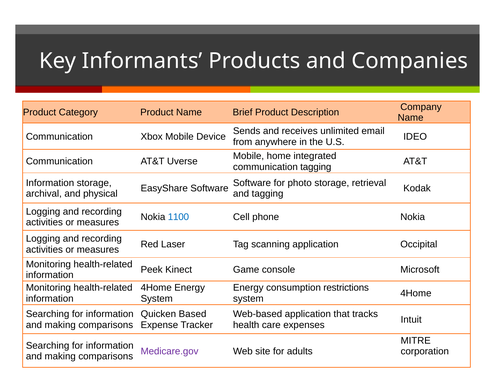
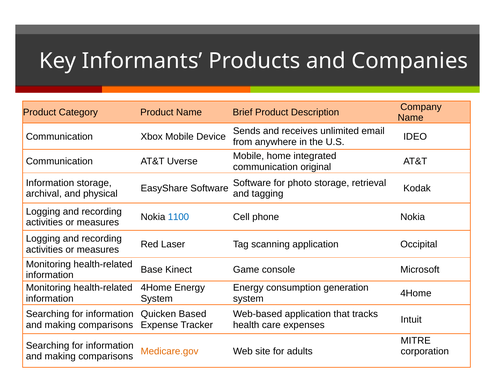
communication tagging: tagging -> original (316, 167)
Peek: Peek -> Base (152, 270)
restrictions: restrictions -> generation (346, 288)
Medicare.gov colour: purple -> orange (170, 352)
